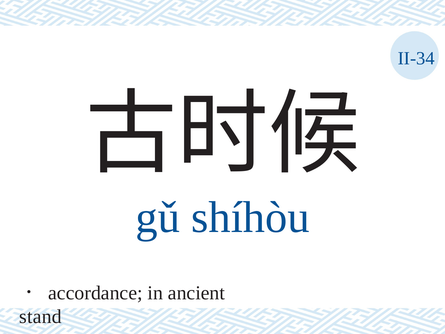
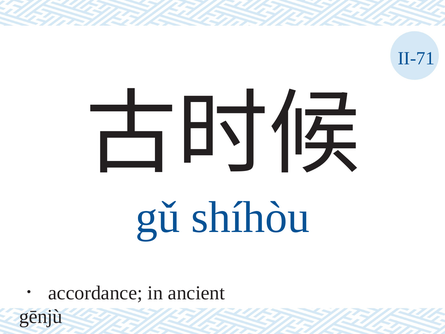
II-34: II-34 -> II-71 (416, 58)
stand: stand -> gēnjù (41, 317)
